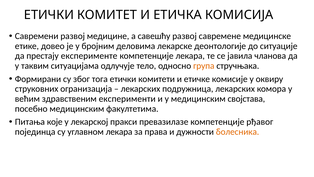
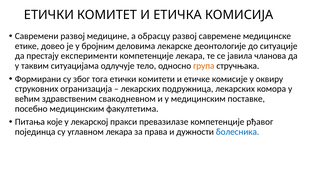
савешћу: савешћу -> обрасцу (154, 36)
експерименте: експерименте -> експерименти (89, 56)
експерименти: експерименти -> свакодневном (127, 99)
својстава: својстава -> поставке (246, 99)
болесника colour: orange -> blue (238, 132)
